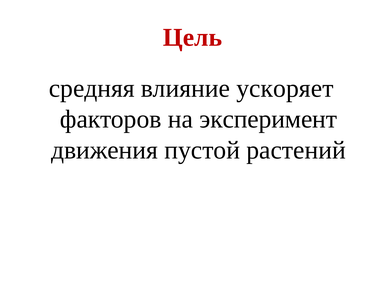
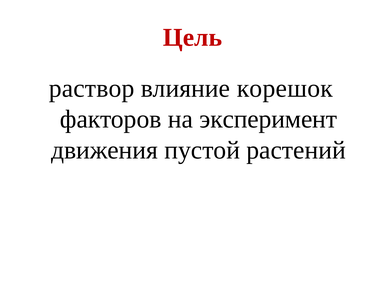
средняя: средняя -> раствор (92, 88)
ускоряет: ускоряет -> корешок (285, 88)
